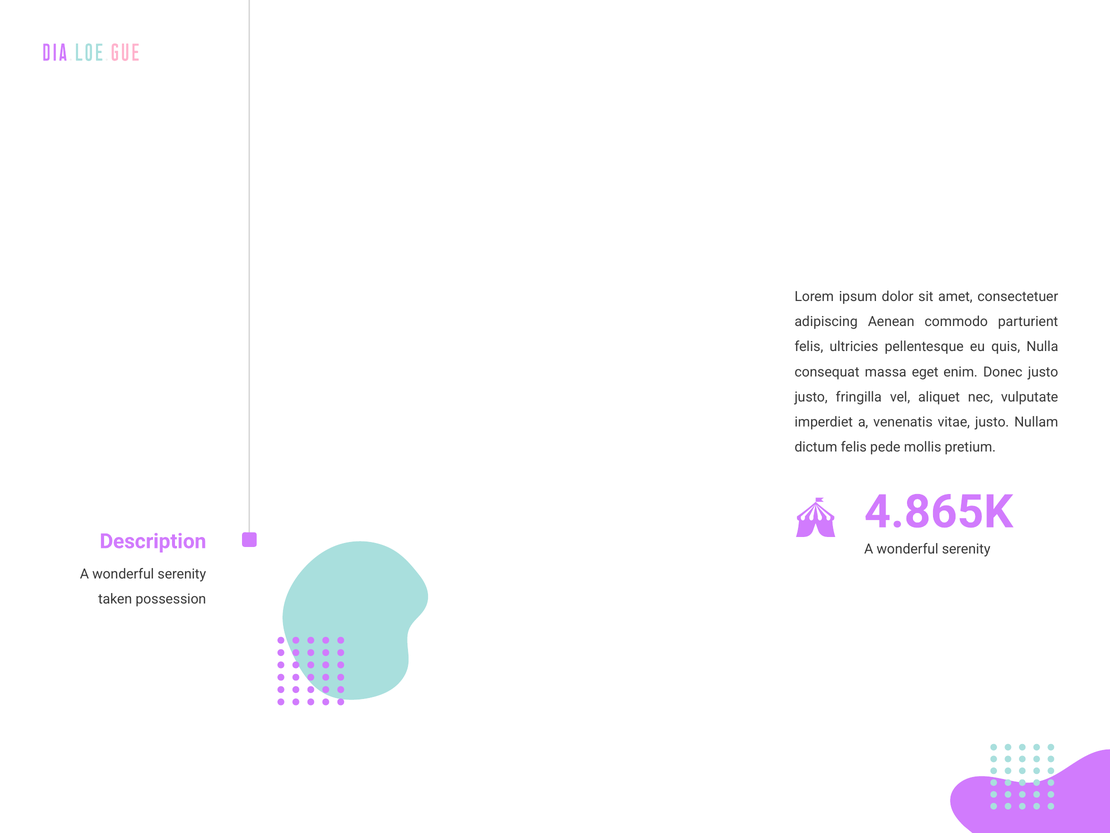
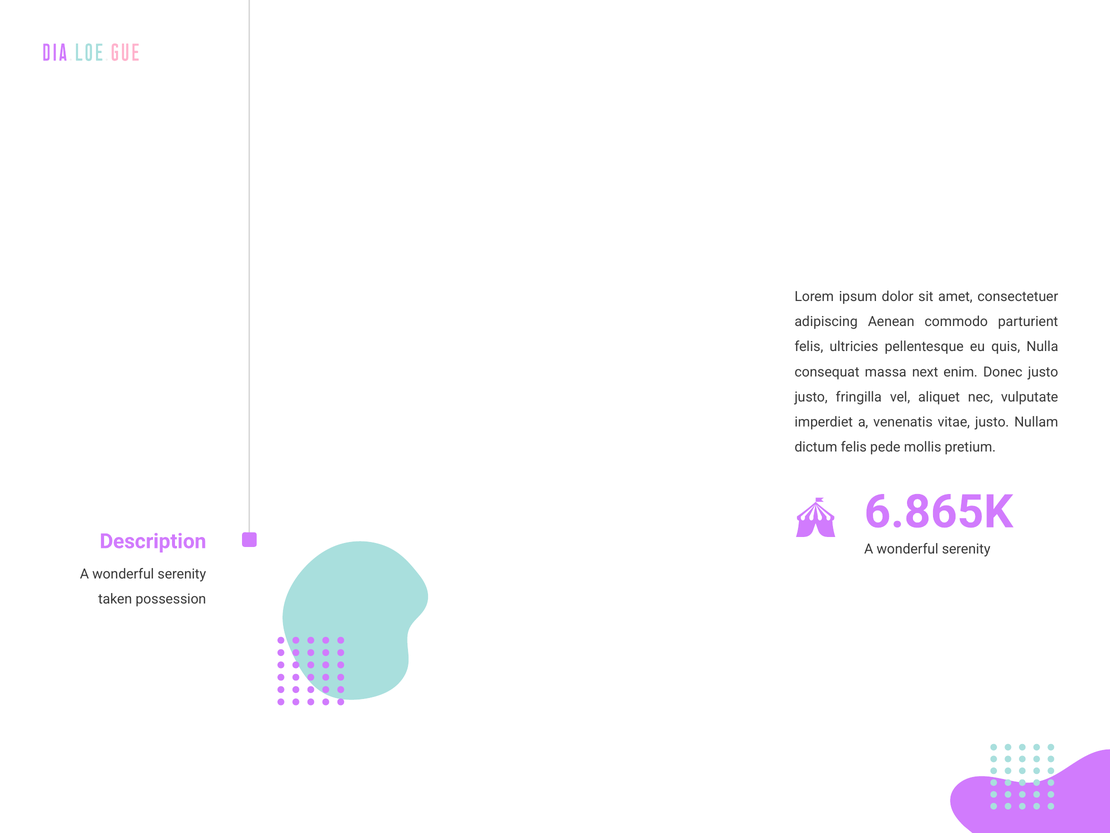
eget: eget -> next (925, 372)
4.865K: 4.865K -> 6.865K (939, 512)
